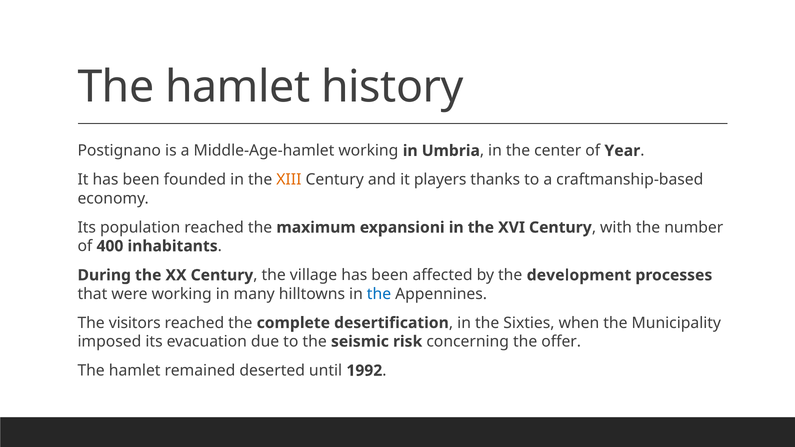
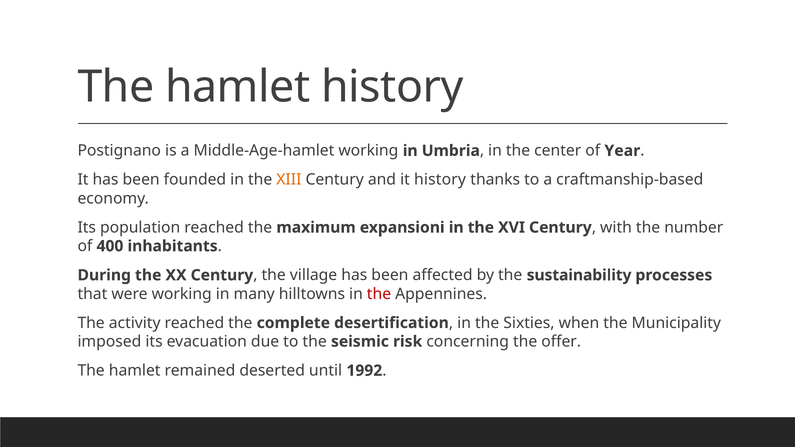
it players: players -> history (440, 180)
development: development -> sustainability (579, 275)
the colour: blue -> red (379, 294)
visitors: visitors -> activity (135, 323)
